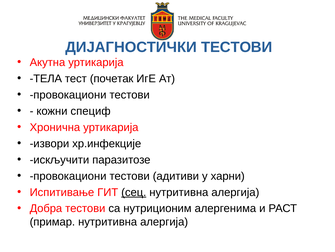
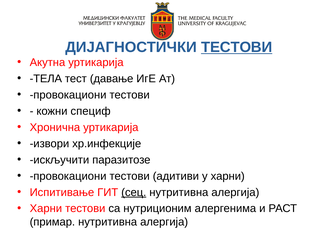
ТЕСТОВИ underline: none -> present (237, 47)
почетак: почетак -> давање (112, 78)
Добра: Добра -> Харни (46, 208)
